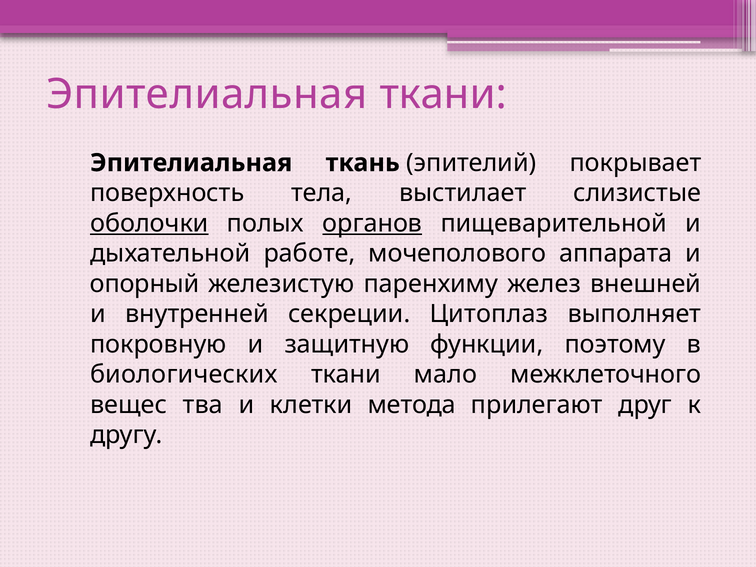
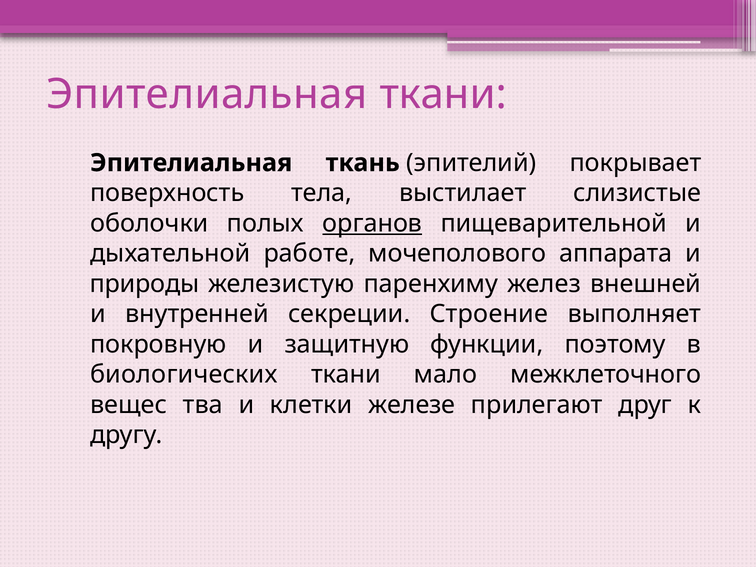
оболочки underline: present -> none (149, 223)
опорный: опорный -> природы (145, 284)
Цитоплаз: Цитоплаз -> Строение (489, 314)
метода: метода -> железе (412, 405)
